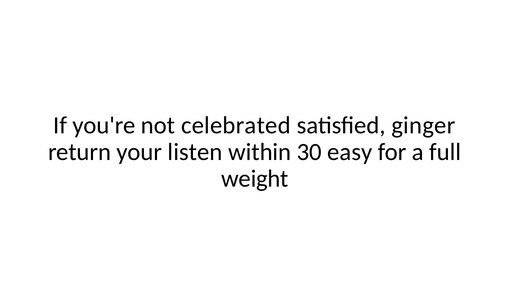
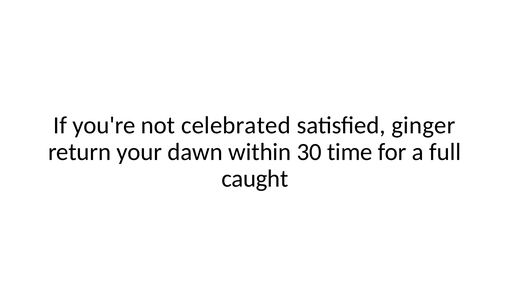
listen: listen -> dawn (195, 152)
easy: easy -> time (350, 152)
weight: weight -> caught (255, 178)
